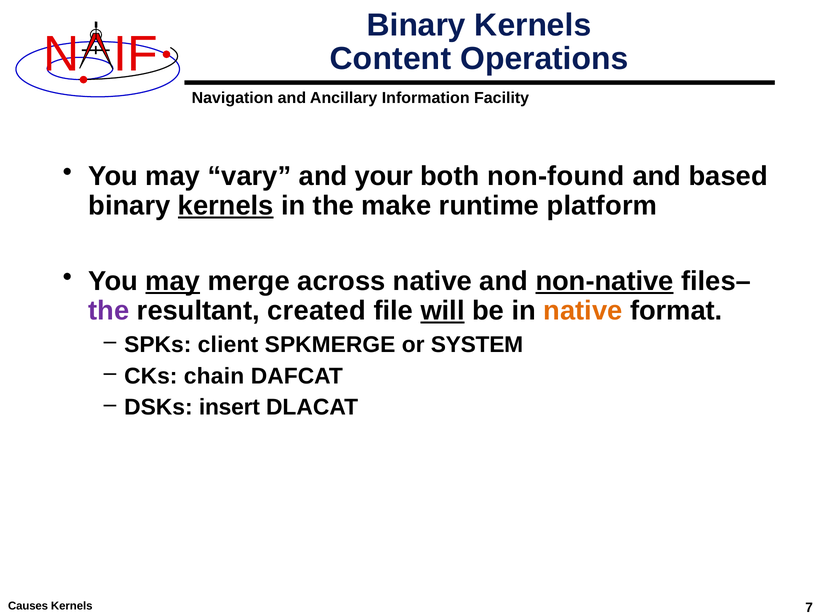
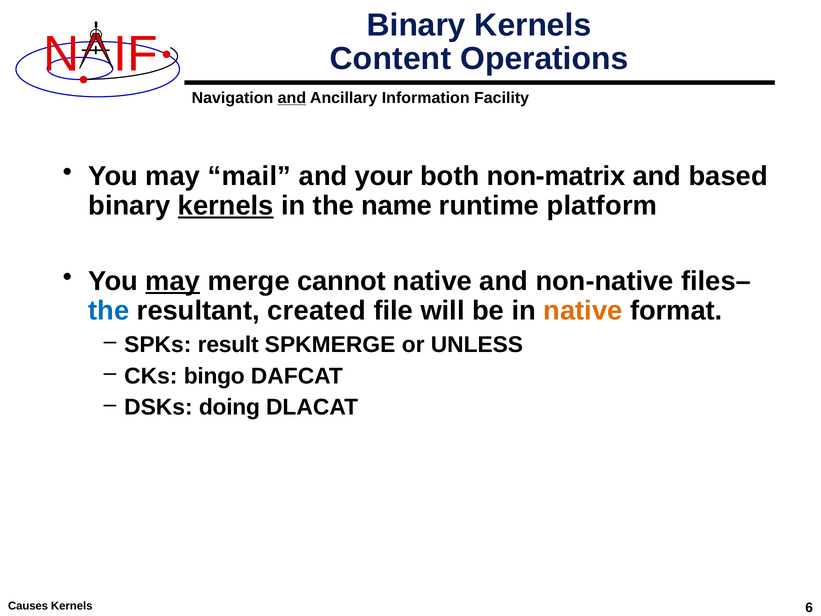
and underline: none -> present (292, 98)
vary: vary -> mail (249, 176)
non-found: non-found -> non-matrix (556, 176)
make: make -> name (397, 206)
across: across -> cannot (342, 281)
non-native underline: present -> none (605, 281)
the colour: purple -> blue (109, 311)
will underline: present -> none (443, 311)
client: client -> result (228, 345)
SYSTEM: SYSTEM -> UNLESS (477, 345)
chain: chain -> bingo (214, 376)
insert: insert -> doing (229, 407)
7: 7 -> 6 (809, 608)
